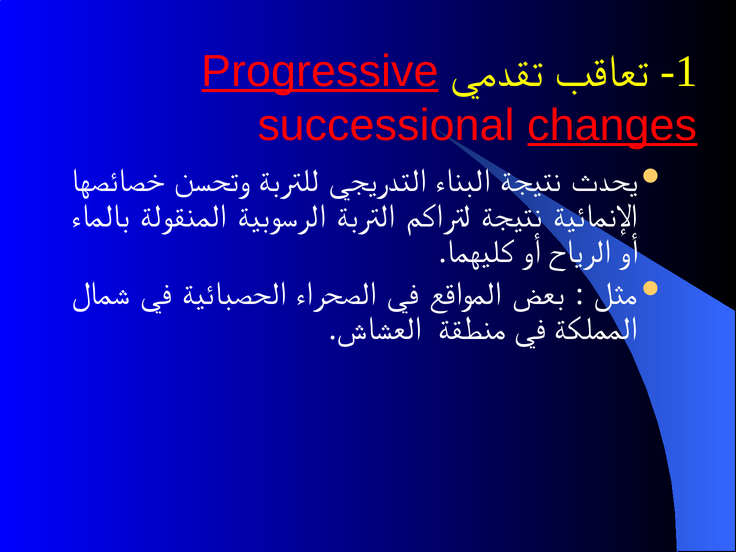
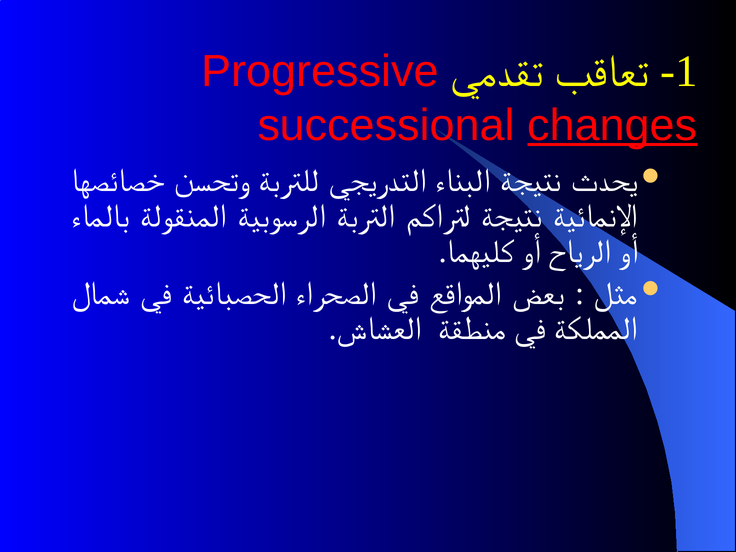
Progressive underline: present -> none (320, 71)
